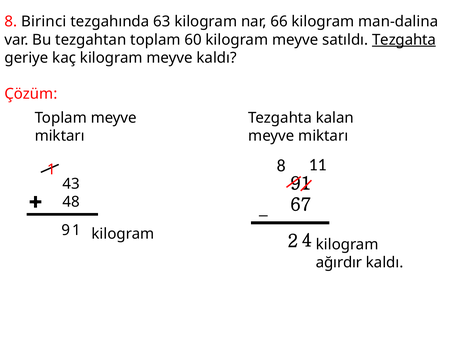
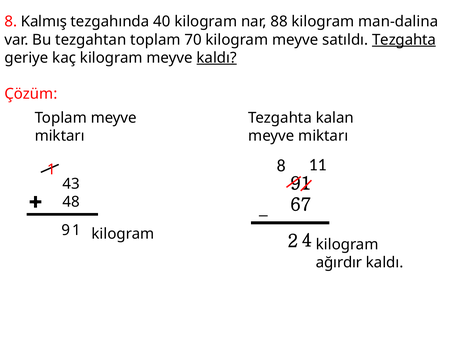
Birinci: Birinci -> Kalmış (44, 22)
63: 63 -> 40 (162, 22)
66: 66 -> 88 (279, 22)
60: 60 -> 70 (193, 40)
kaldı underline: none -> present (217, 58)
